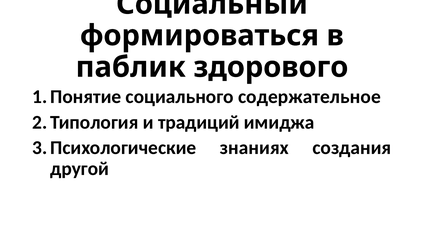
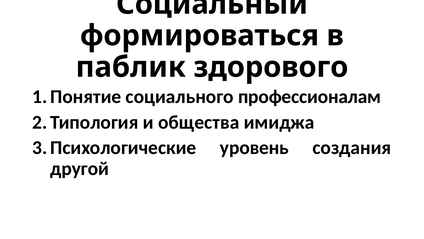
содержательное: содержательное -> профессионалам (310, 97)
традиций: традиций -> общества (199, 122)
знаниях: знаниях -> уровень (254, 147)
